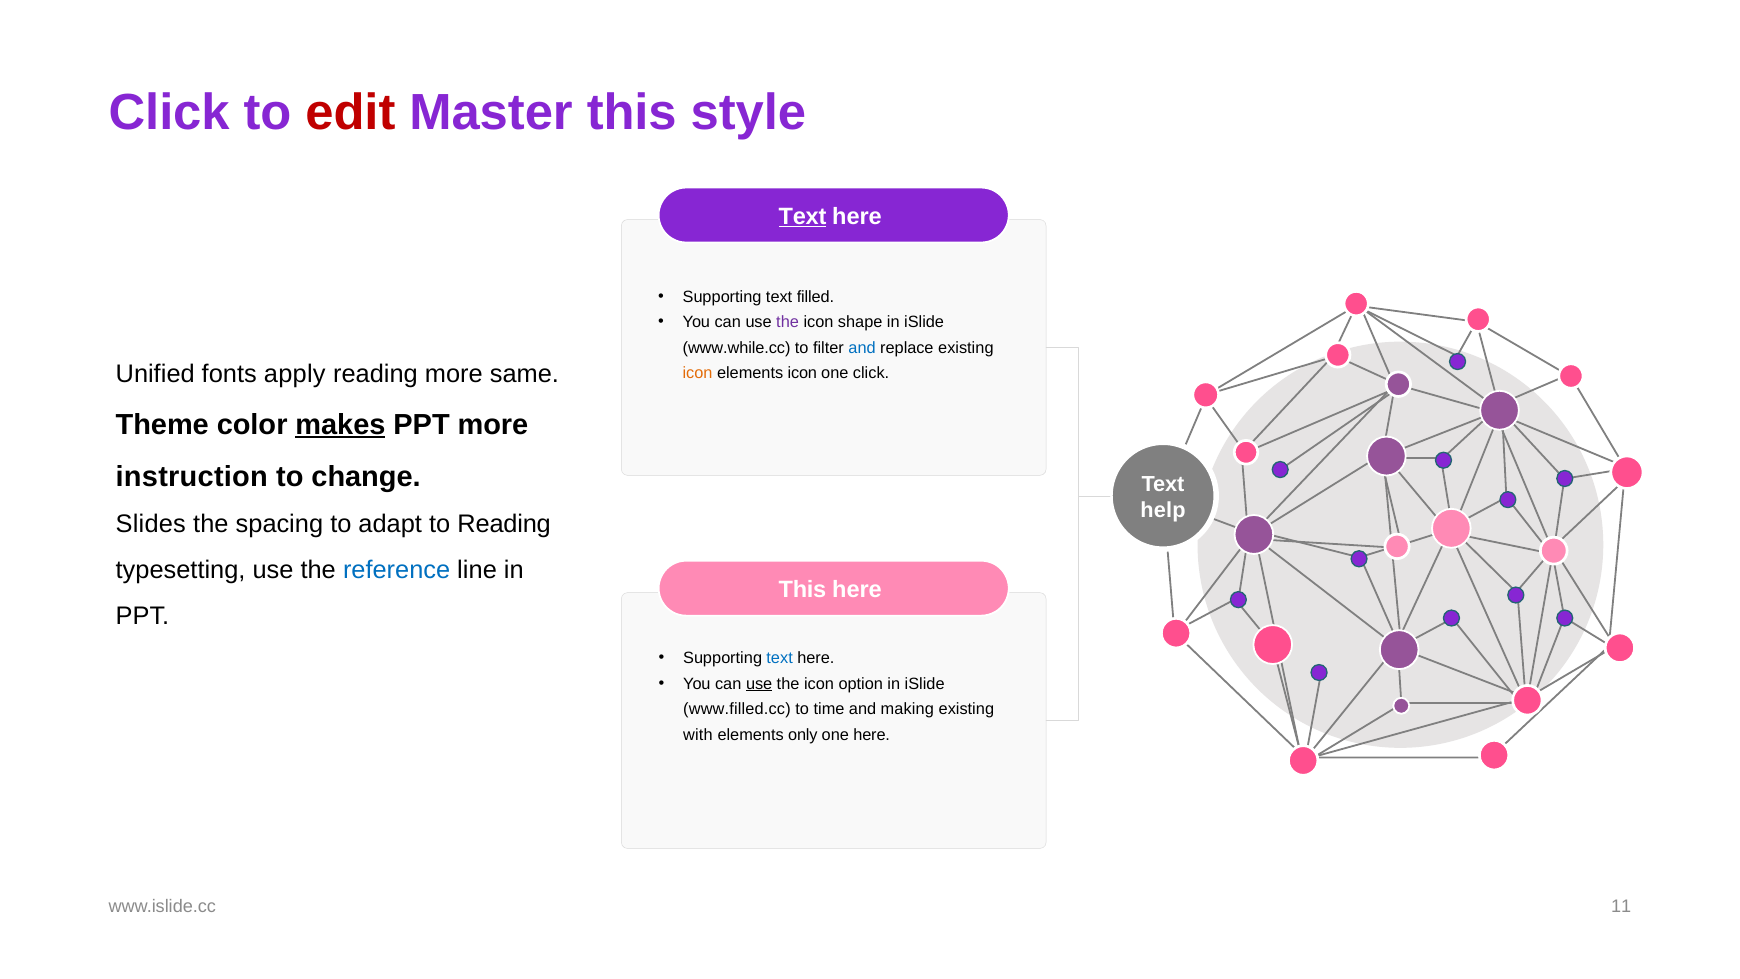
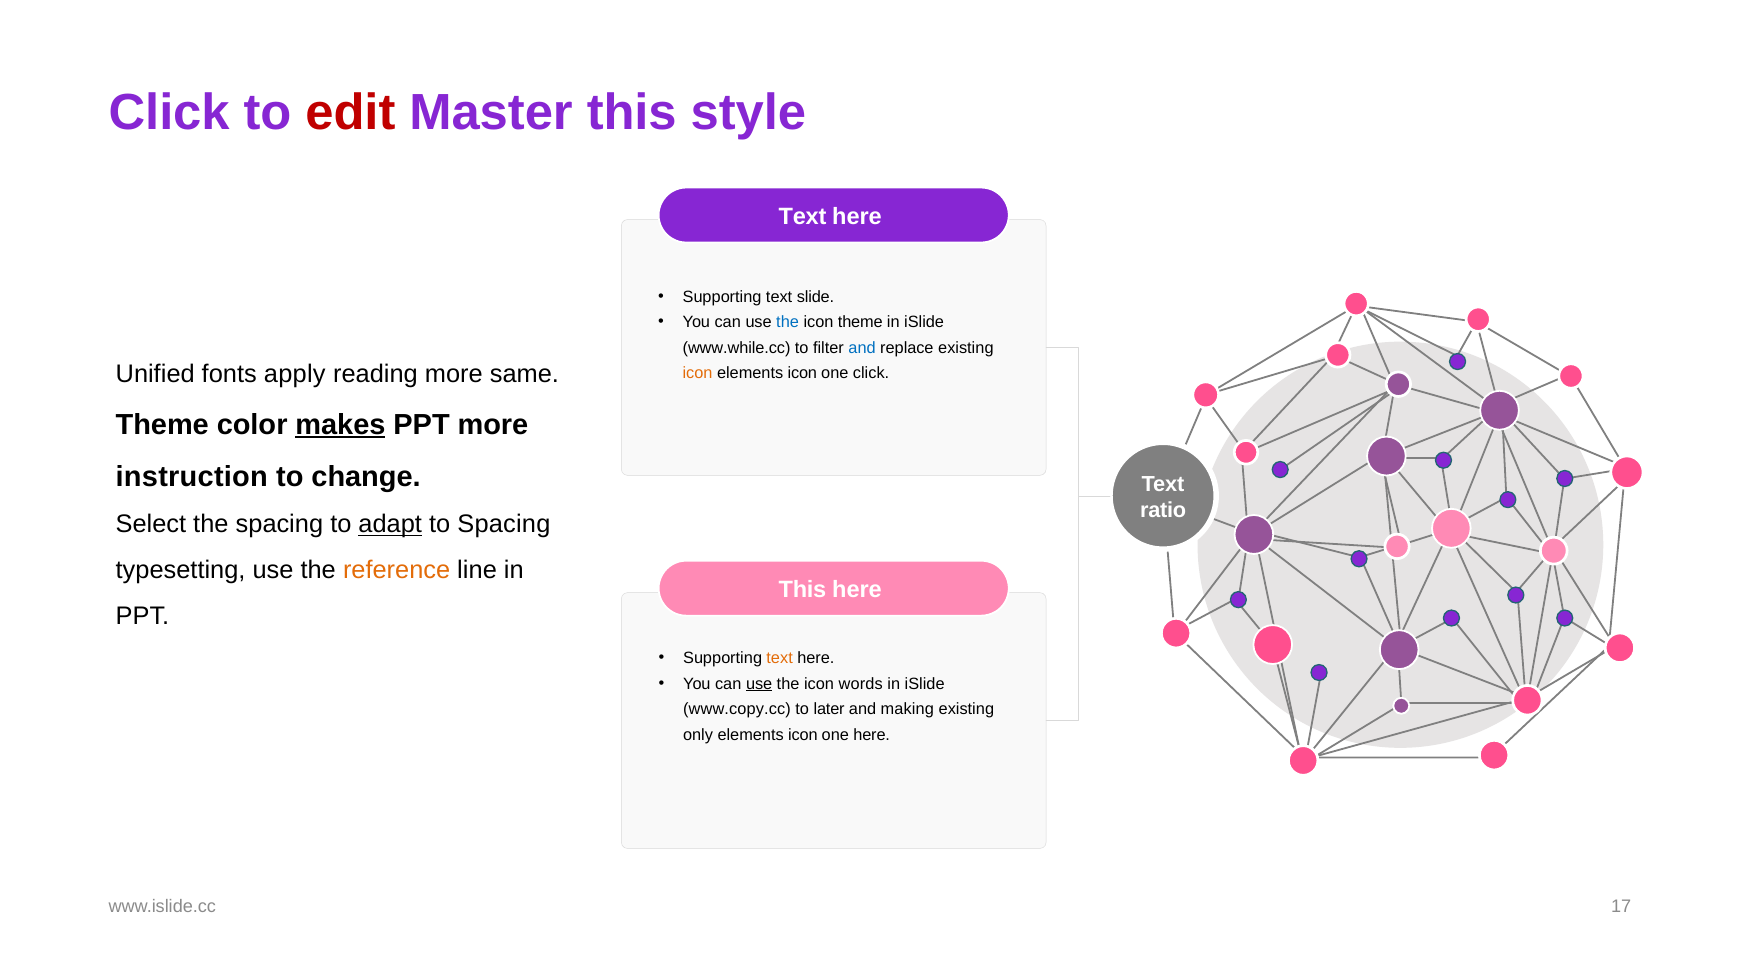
Text underline: present -> none (803, 217)
filled: filled -> slide (816, 297)
the colour: purple -> blue (788, 322)
icon shape: shape -> theme (860, 322)
help: help -> ratio (1163, 510)
Slides: Slides -> Select (151, 524)
adapt underline: none -> present (390, 524)
to Reading: Reading -> Spacing (504, 524)
reference colour: blue -> orange (397, 570)
text colour: blue -> orange (780, 658)
option: option -> words (861, 684)
www.filled.cc: www.filled.cc -> www.copy.cc (737, 709)
time: time -> later (829, 709)
with: with -> only (698, 735)
only: only -> icon (803, 735)
11: 11 -> 17 (1621, 907)
